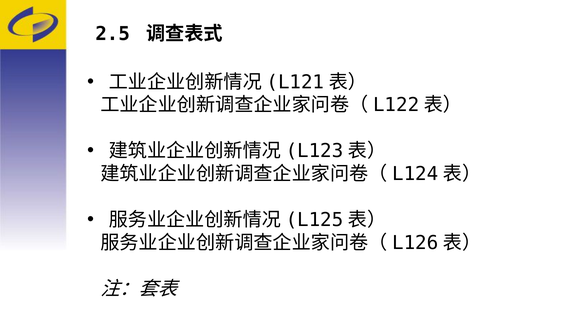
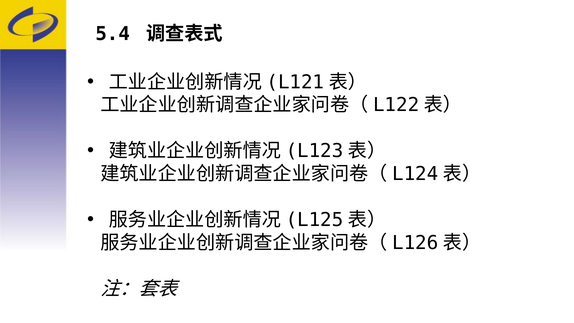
2.5: 2.5 -> 5.4 (113, 34)
